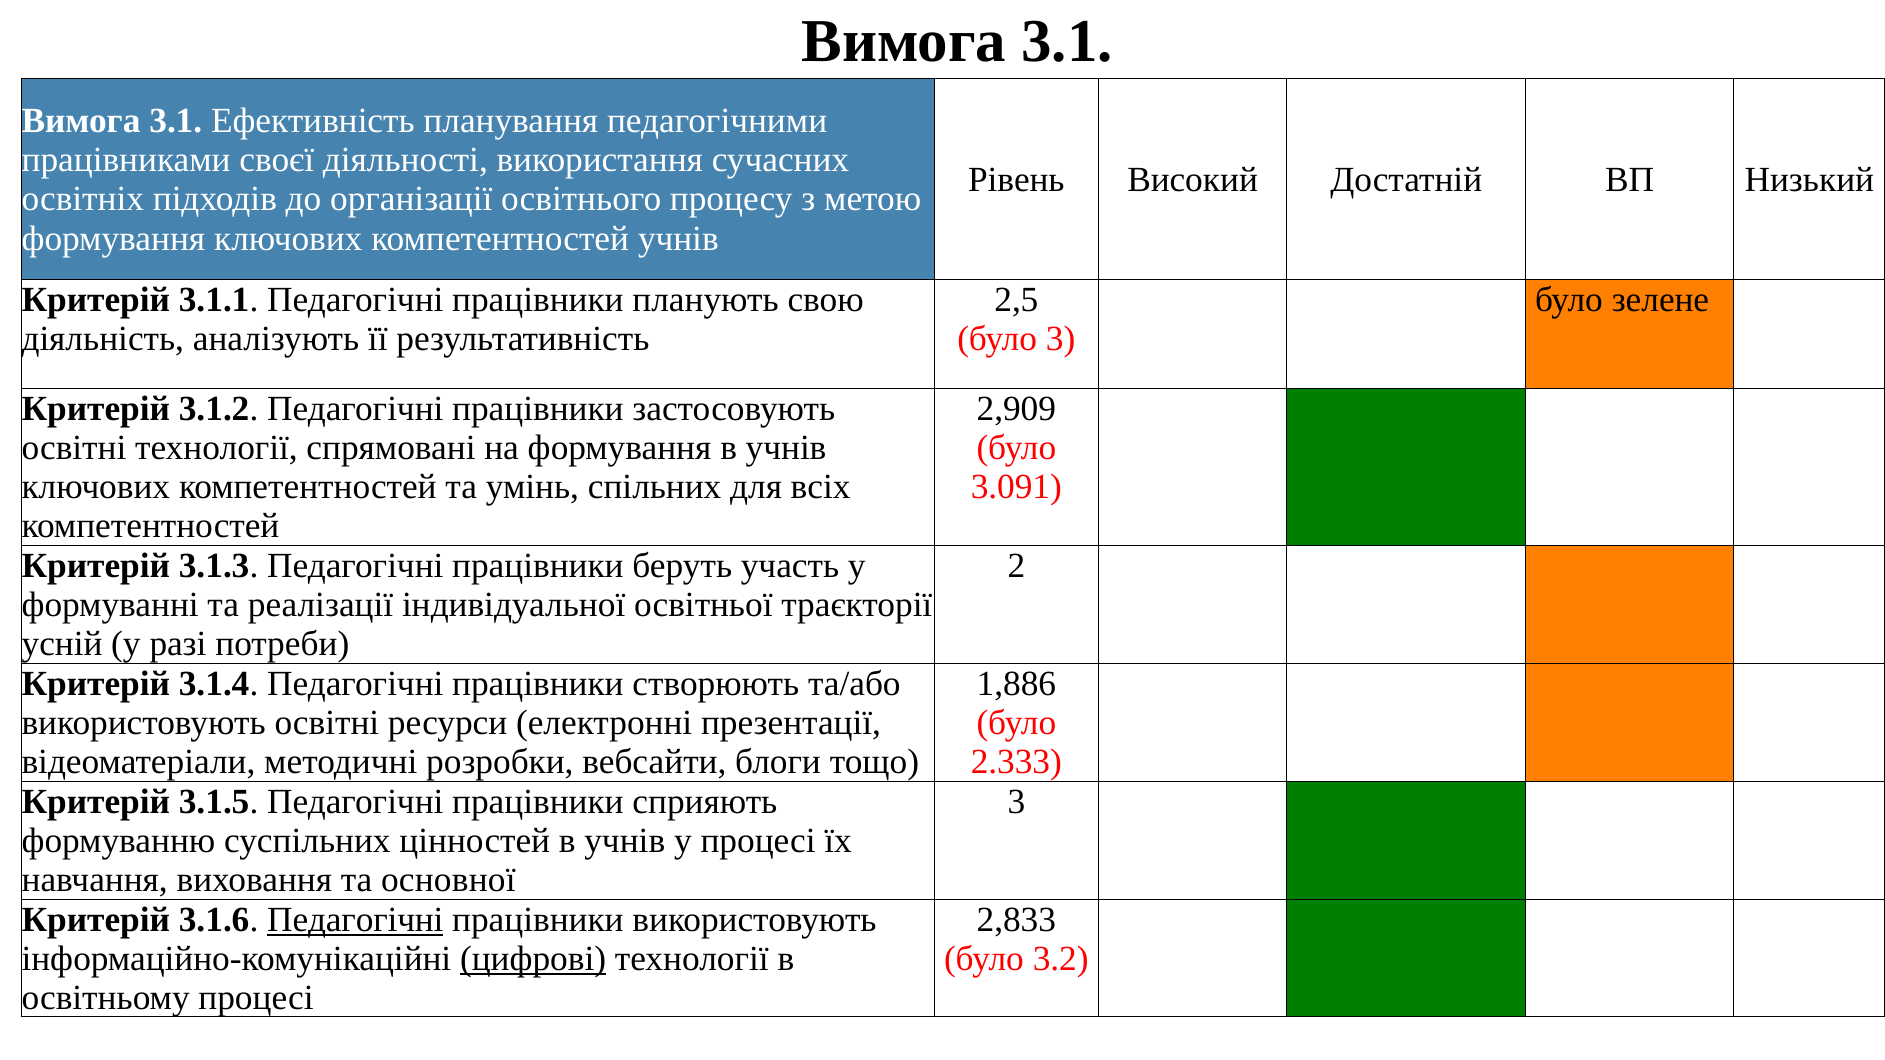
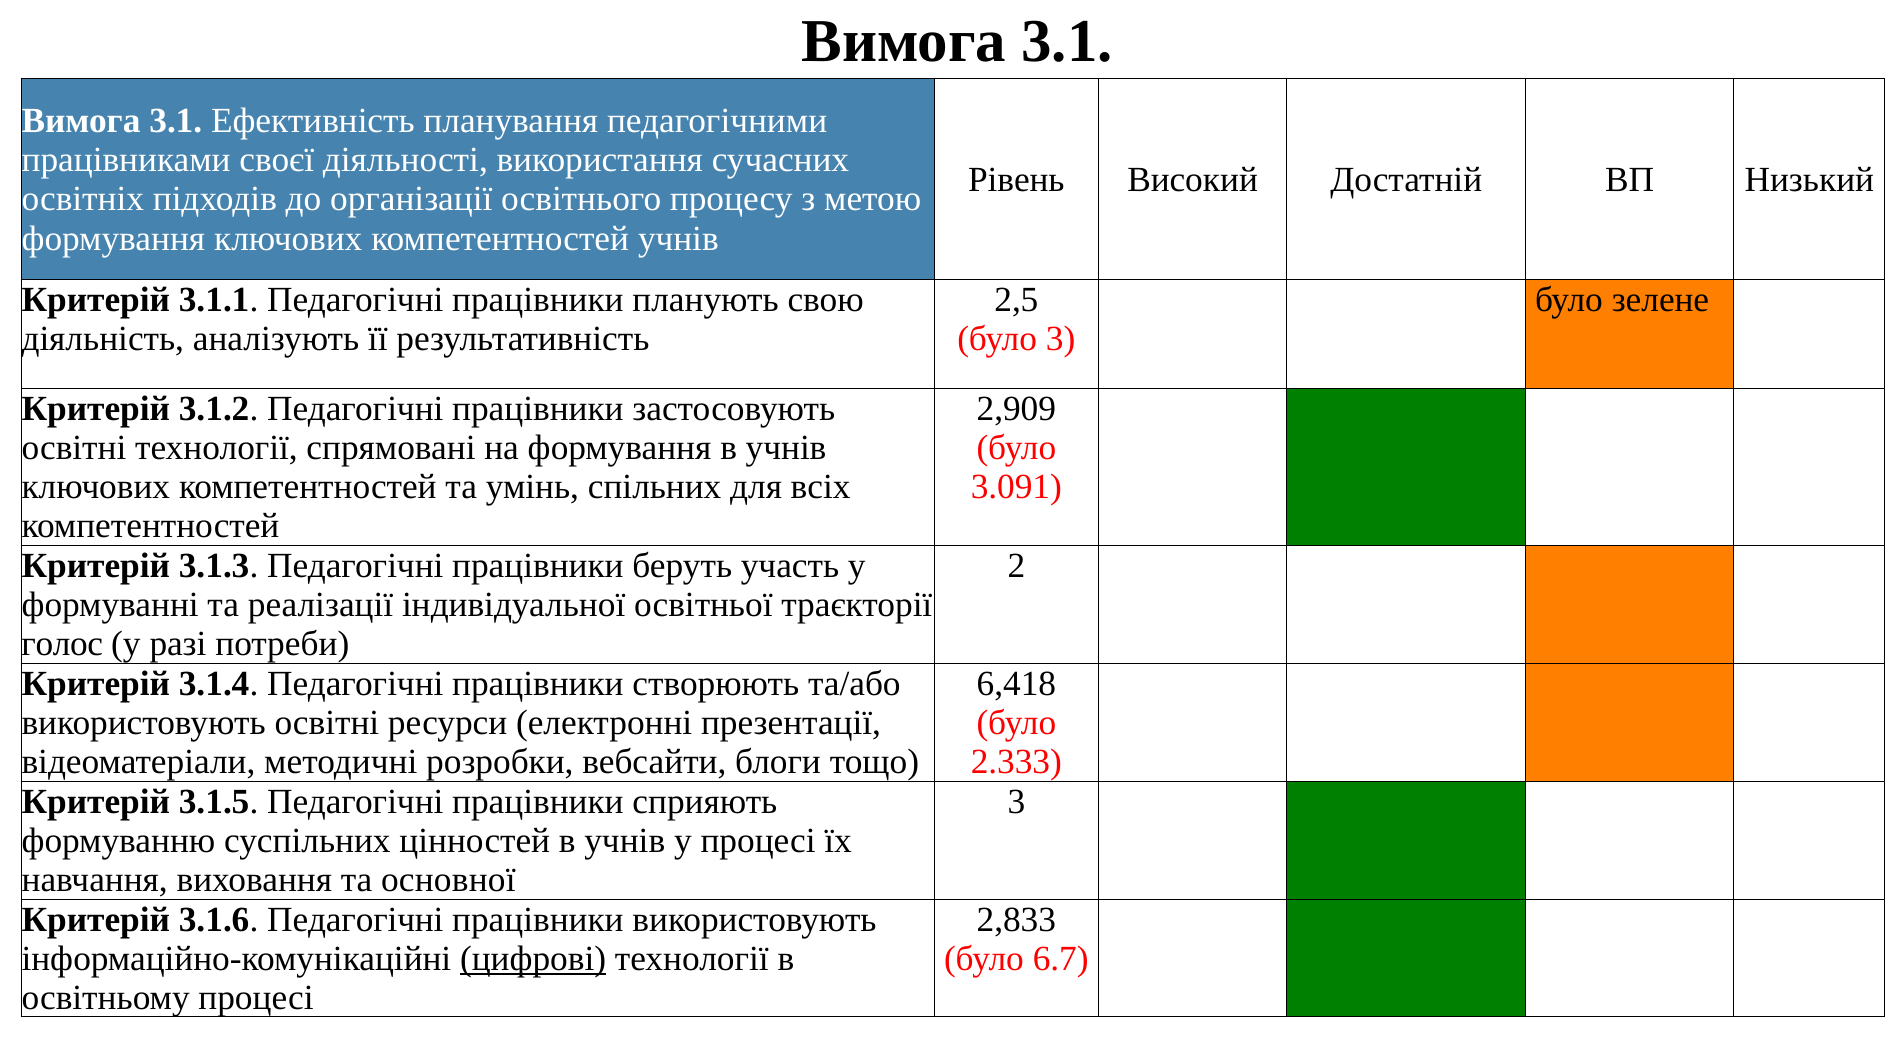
усній: усній -> голос (62, 644)
1,886: 1,886 -> 6,418 (1016, 684)
Педагогічні underline: present -> none (355, 920)
3.2: 3.2 -> 6.7 (1061, 959)
